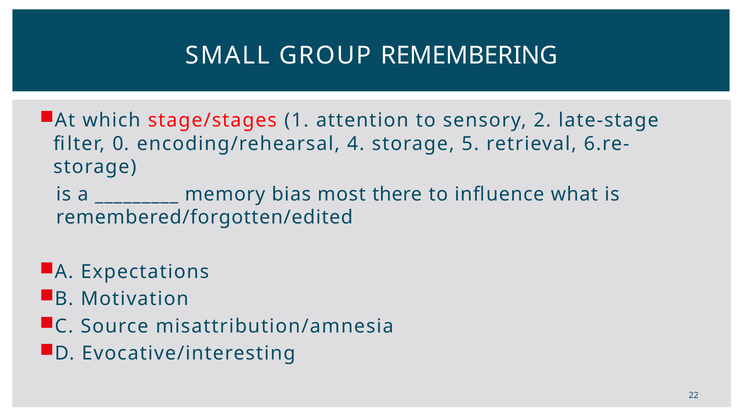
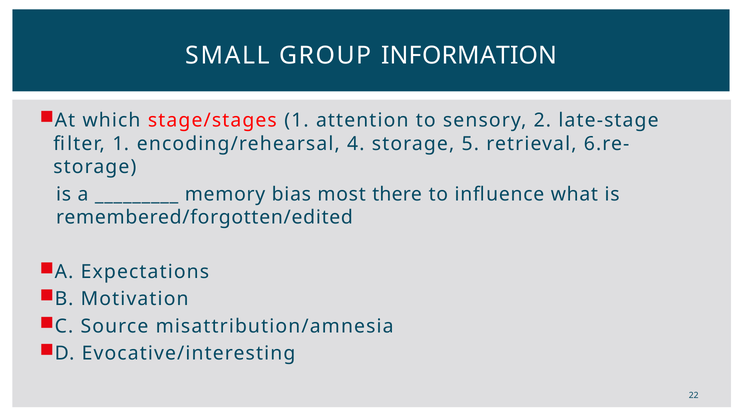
REMEMBERING: REMEMBERING -> INFORMATION (469, 56)
filter 0: 0 -> 1 (121, 144)
